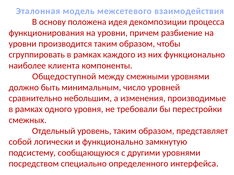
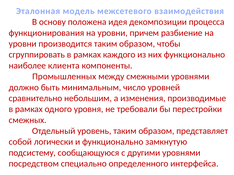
Общедоступной: Общедоступной -> Промышленных (64, 77)
